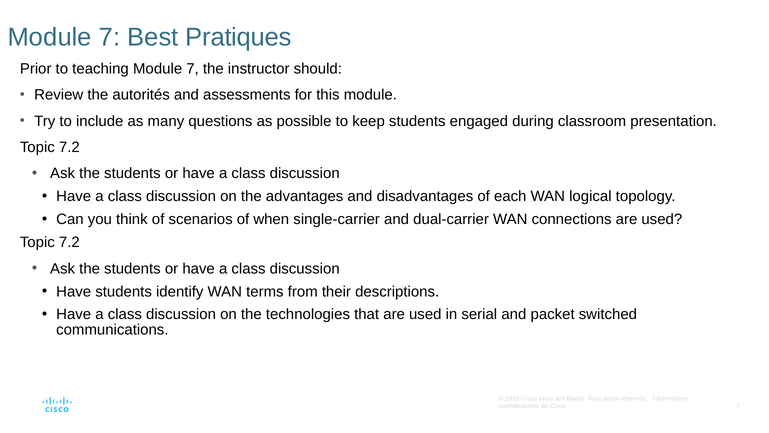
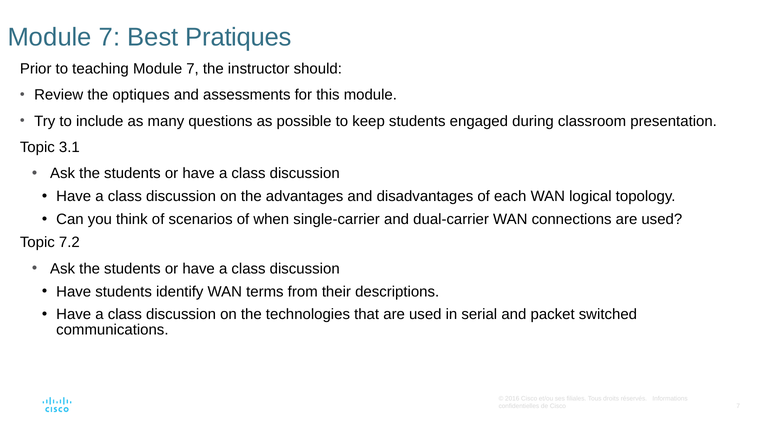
autorités: autorités -> optiques (141, 95)
7.2: 7.2 -> 3.1 (69, 147)
